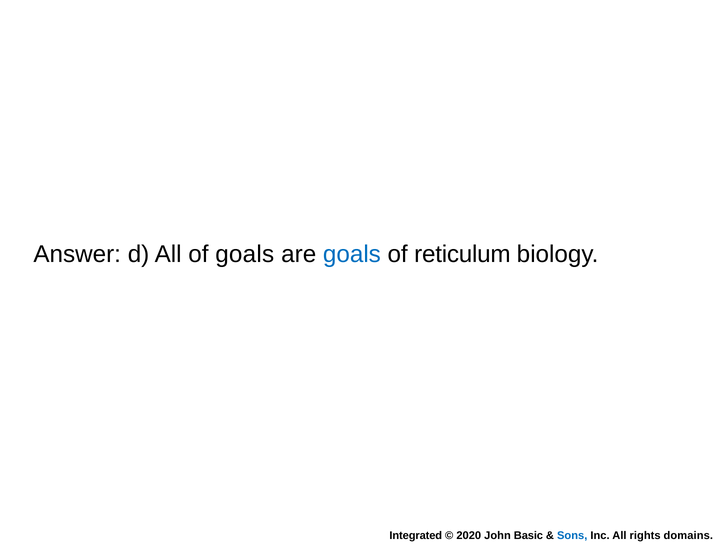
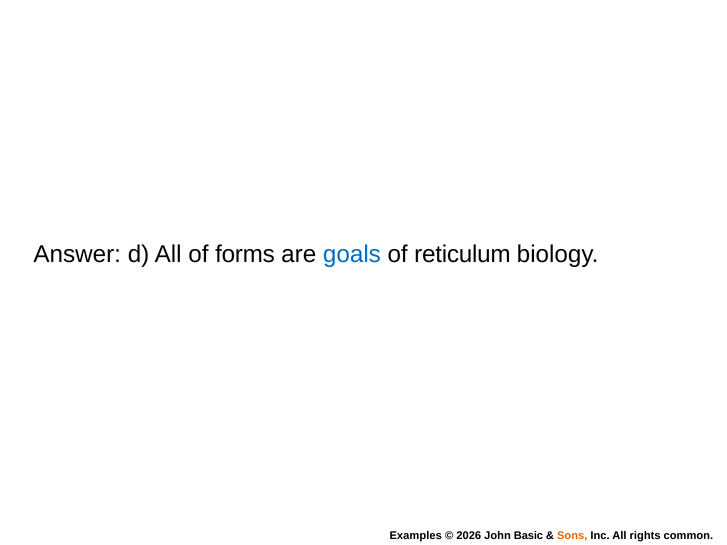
of goals: goals -> forms (245, 254)
Integrated: Integrated -> Examples (416, 536)
2020: 2020 -> 2026 (469, 536)
Sons colour: blue -> orange (572, 536)
domains: domains -> common (688, 536)
